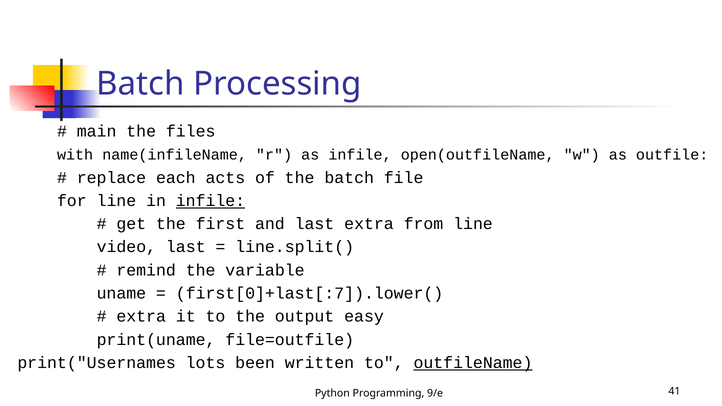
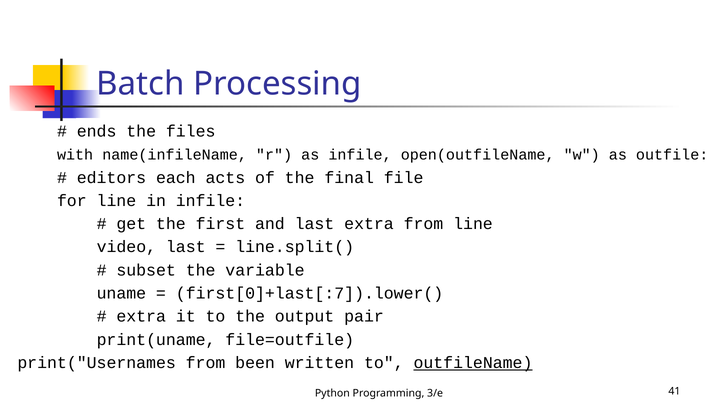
main: main -> ends (97, 131)
replace: replace -> editors (111, 178)
the batch: batch -> final (349, 178)
infile underline: present -> none (210, 201)
remind: remind -> subset (146, 270)
easy: easy -> pair (364, 317)
print("Usernames lots: lots -> from (206, 363)
9/e: 9/e -> 3/e (435, 393)
